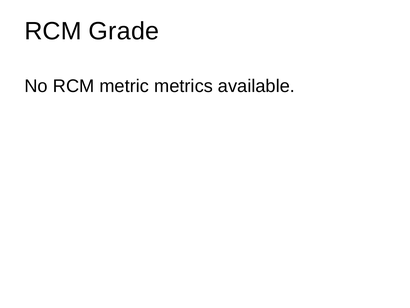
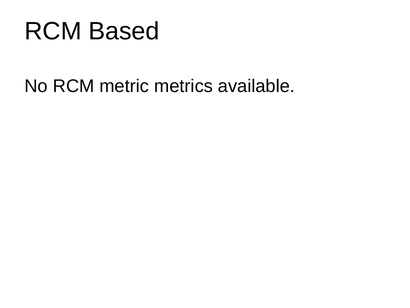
Grade: Grade -> Based (124, 31)
